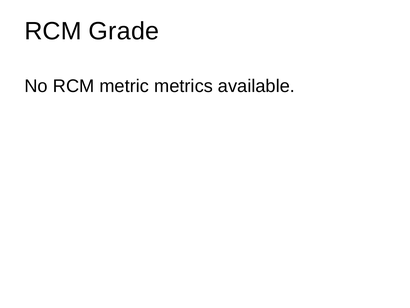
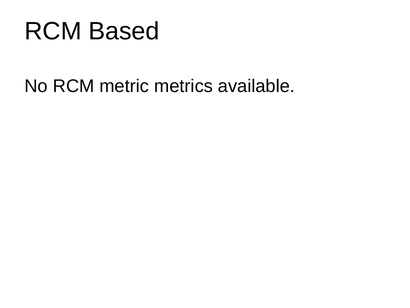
Grade: Grade -> Based (124, 31)
